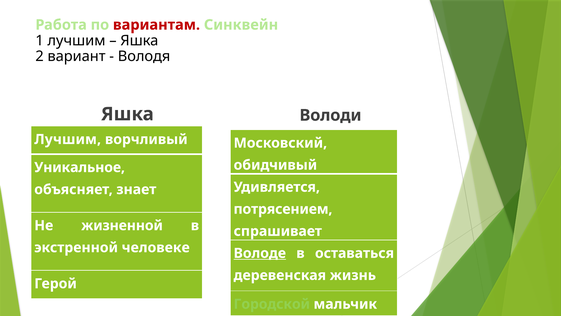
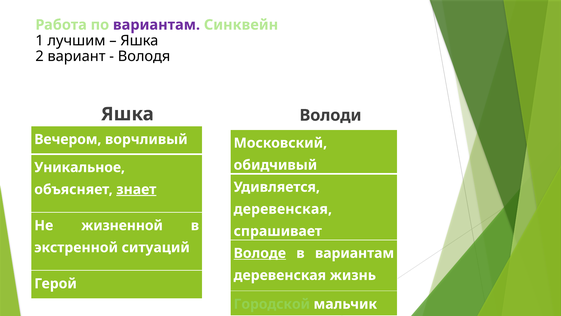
вариантам colour: red -> purple (156, 25)
Лучшим: Лучшим -> Вечером (68, 139)
знает underline: none -> present (136, 189)
потрясением: потрясением -> деревенская (283, 209)
человеке: человеке -> ситуаций (156, 247)
в оставаться: оставаться -> вариантам (355, 253)
